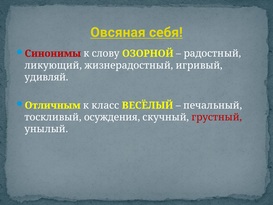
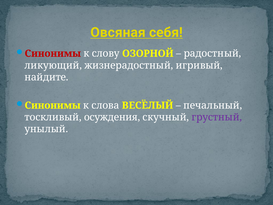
удивляй: удивляй -> найдите (46, 77)
Отличным: Отличным -> Синонимы (53, 105)
класс: класс -> слова (105, 105)
грустный colour: red -> purple (217, 117)
